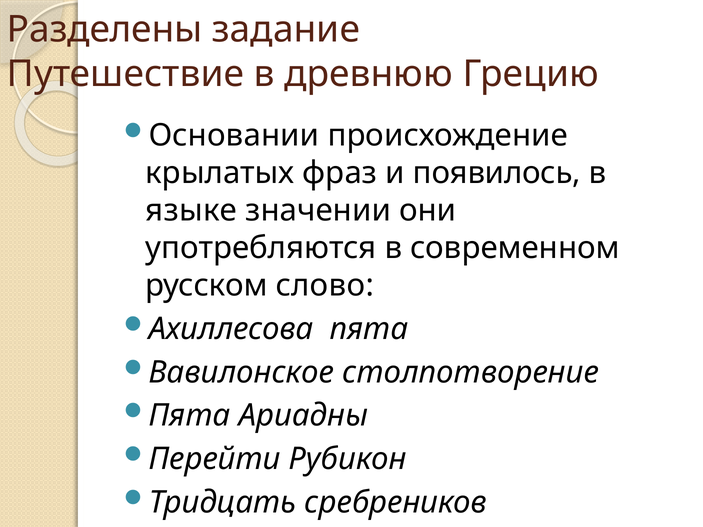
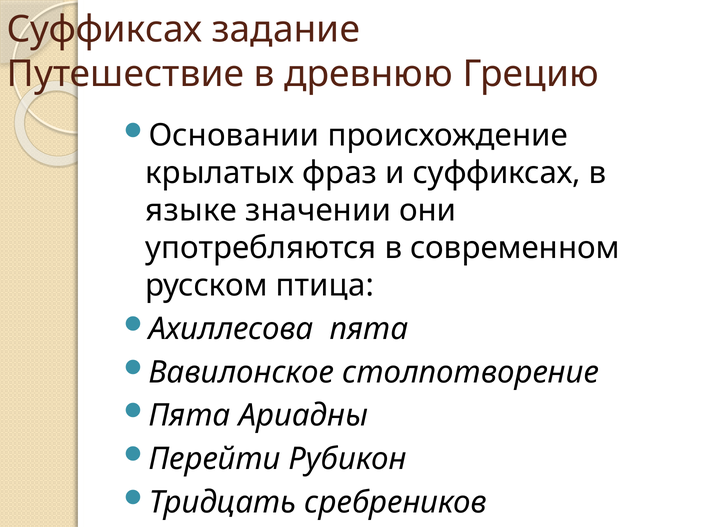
Разделены: Разделены -> Суффиксах (105, 30)
и появилось: появилось -> суффиксах (497, 173)
слово: слово -> птица (325, 286)
